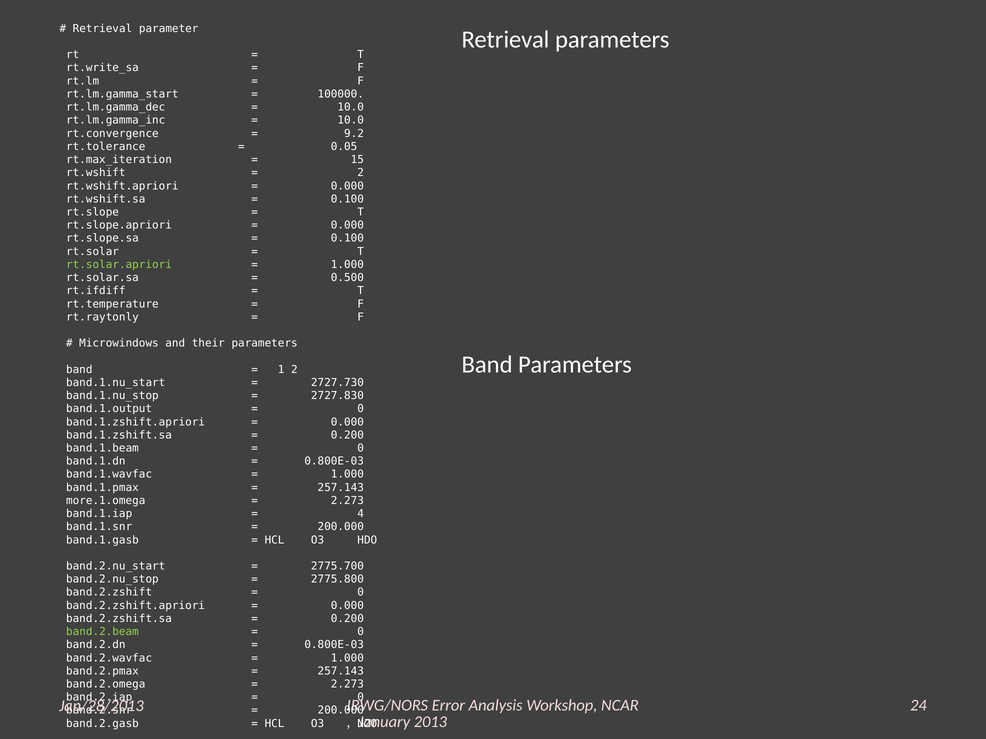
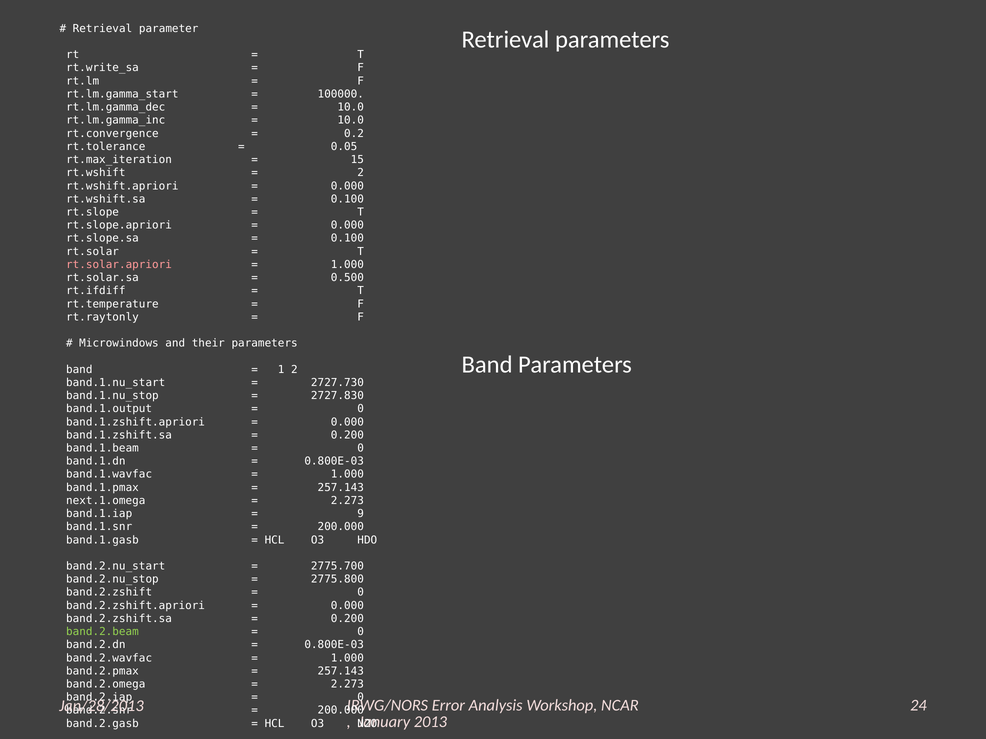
9.2: 9.2 -> 0.2 (354, 134)
rt.solar.apriori colour: light green -> pink (119, 265)
more.1.omega: more.1.omega -> next.1.omega (106, 501)
4: 4 -> 9 (361, 514)
